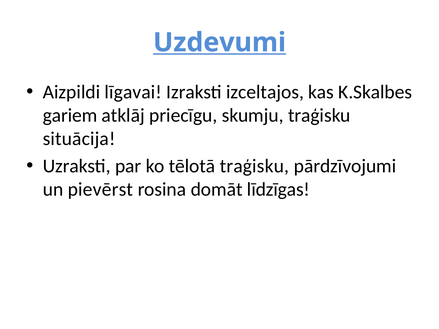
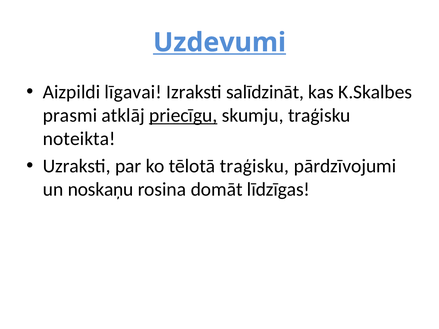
izceltajos: izceltajos -> salīdzināt (265, 92)
gariem: gariem -> prasmi (70, 116)
priecīgu underline: none -> present (183, 116)
situācija: situācija -> noteikta (79, 139)
pievērst: pievērst -> noskaņu (101, 190)
